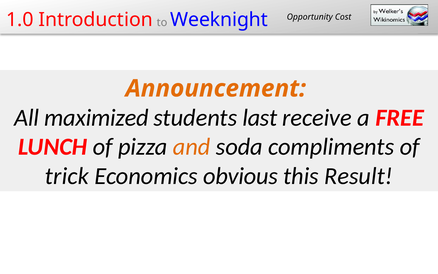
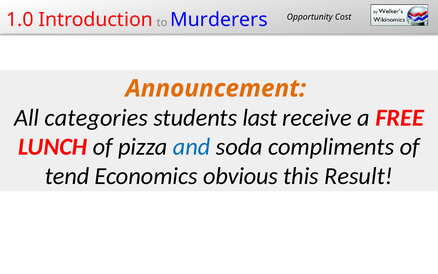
Weeknight: Weeknight -> Murderers (219, 20)
maximized: maximized -> categories (96, 118)
and colour: orange -> blue (192, 147)
trick: trick -> tend (67, 176)
